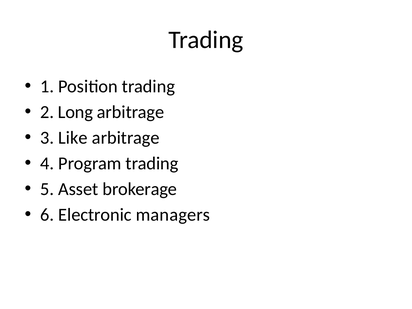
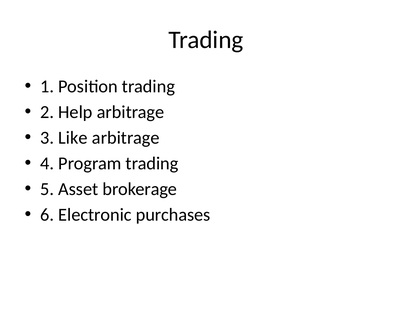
Long: Long -> Help (75, 112)
managers: managers -> purchases (173, 215)
